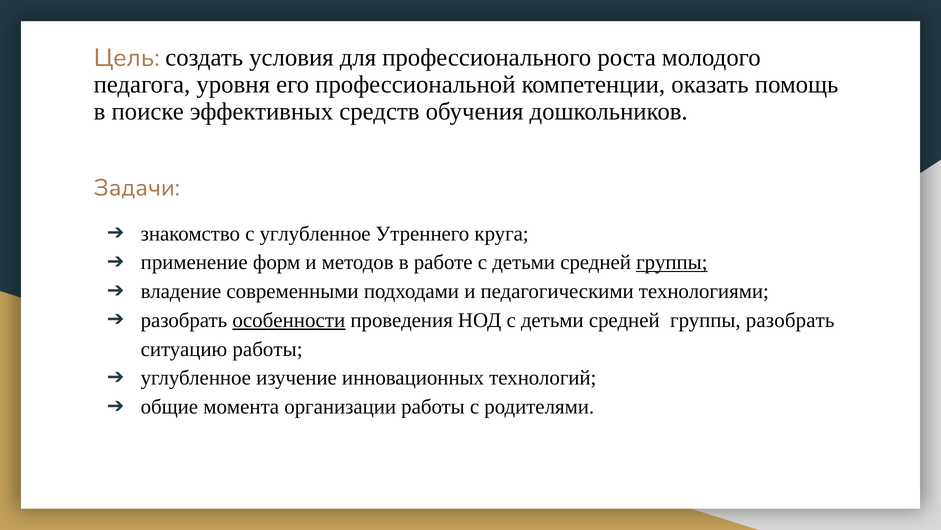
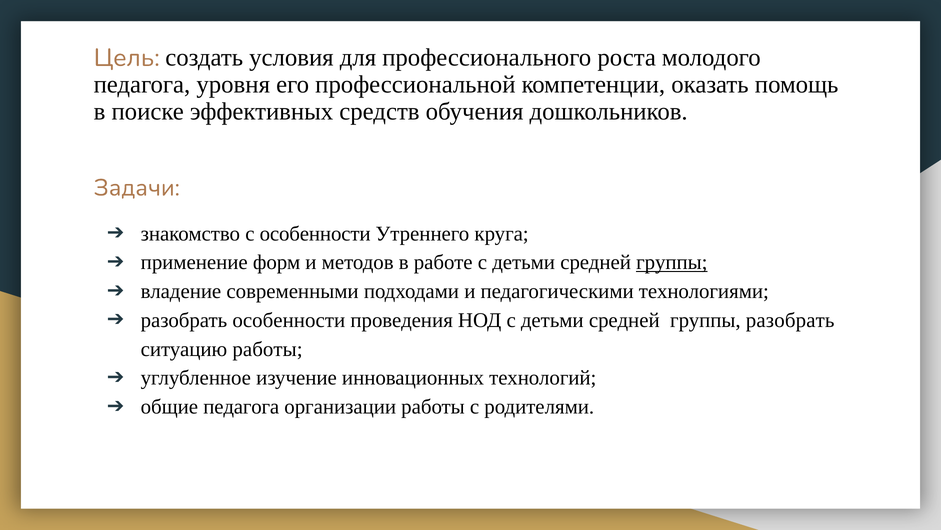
с углубленное: углубленное -> особенности (315, 233)
особенности underline: present -> none (289, 320)
общие момента: момента -> педагога (241, 406)
